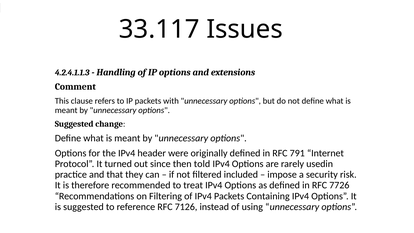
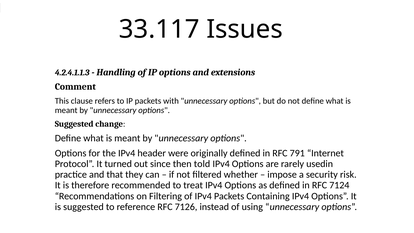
included: included -> whether (241, 175)
7726: 7726 -> 7124 (339, 185)
